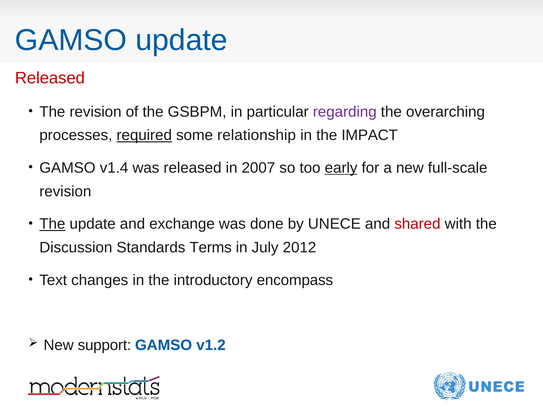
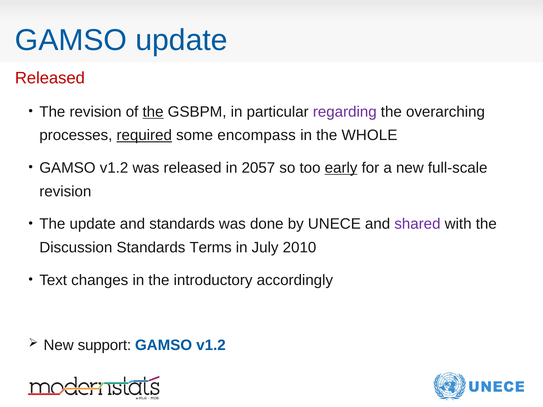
the underline: none -> present (153, 112)
relationship: relationship -> encompass (257, 135)
IMPACT: IMPACT -> WHOLE (369, 135)
v1.4: v1.4 -> v1.2 (114, 168)
2007: 2007 -> 2057 (258, 168)
The underline: present -> none (52, 224)
and exchange: exchange -> standards (182, 224)
shared colour: red -> purple (417, 224)
2012: 2012 -> 2010 (300, 248)
encompass: encompass -> accordingly (295, 280)
